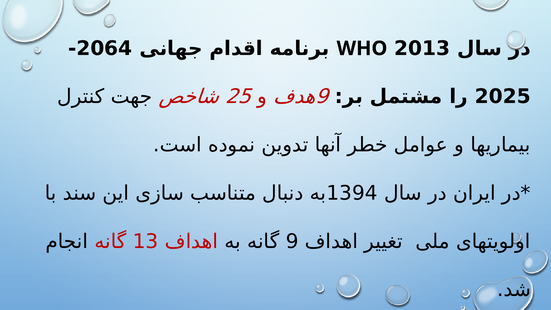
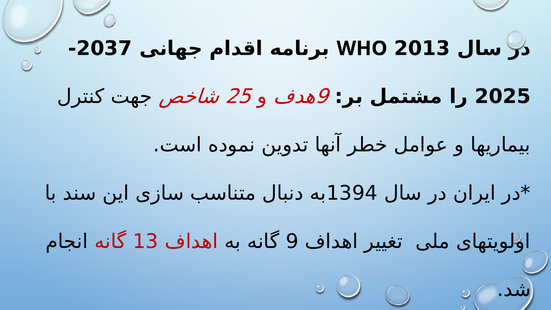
2064: 2064 -> 2037 (104, 48)
